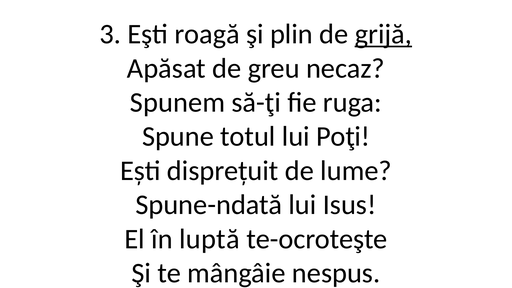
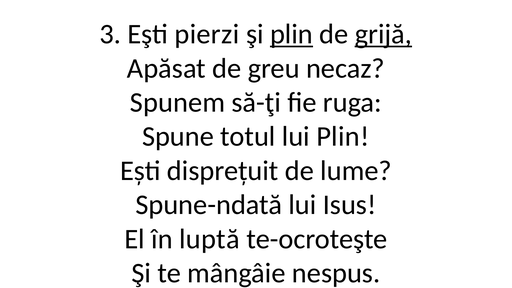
roagă: roagă -> pierzi (207, 34)
plin underline: none -> present (291, 34)
lui Poţi: Poţi -> Plin (343, 137)
